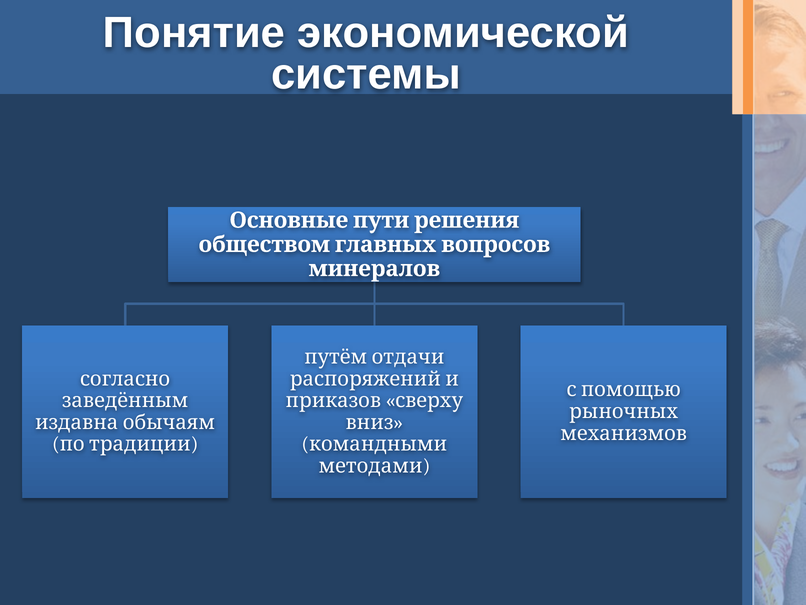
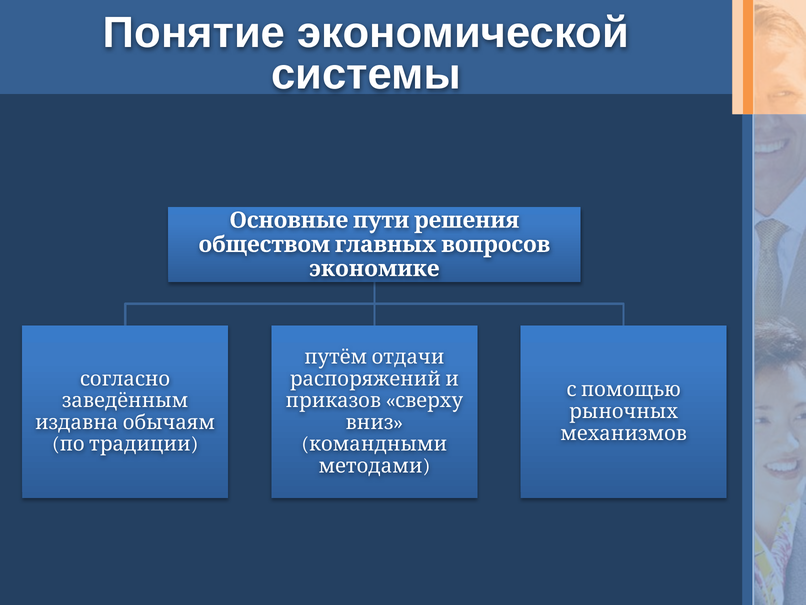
минералов: минералов -> экономике (374, 268)
